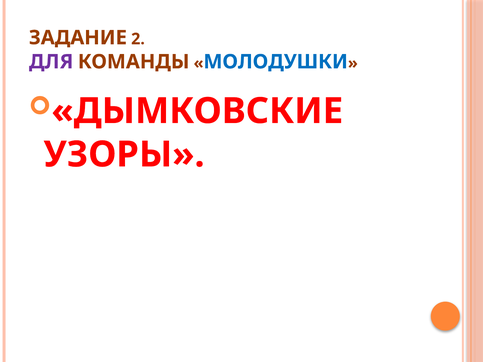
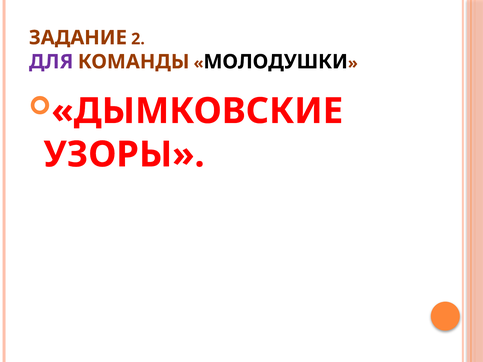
МОЛОДУШКИ colour: blue -> black (276, 62)
